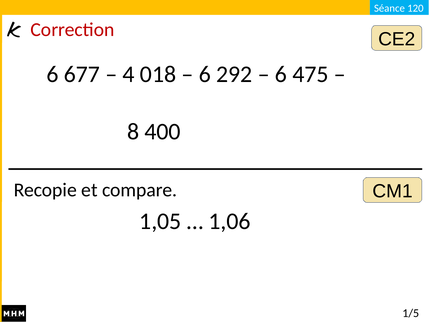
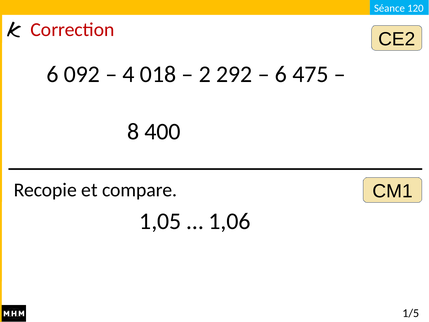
677: 677 -> 092 (82, 74)
6: 6 -> 2 (205, 74)
